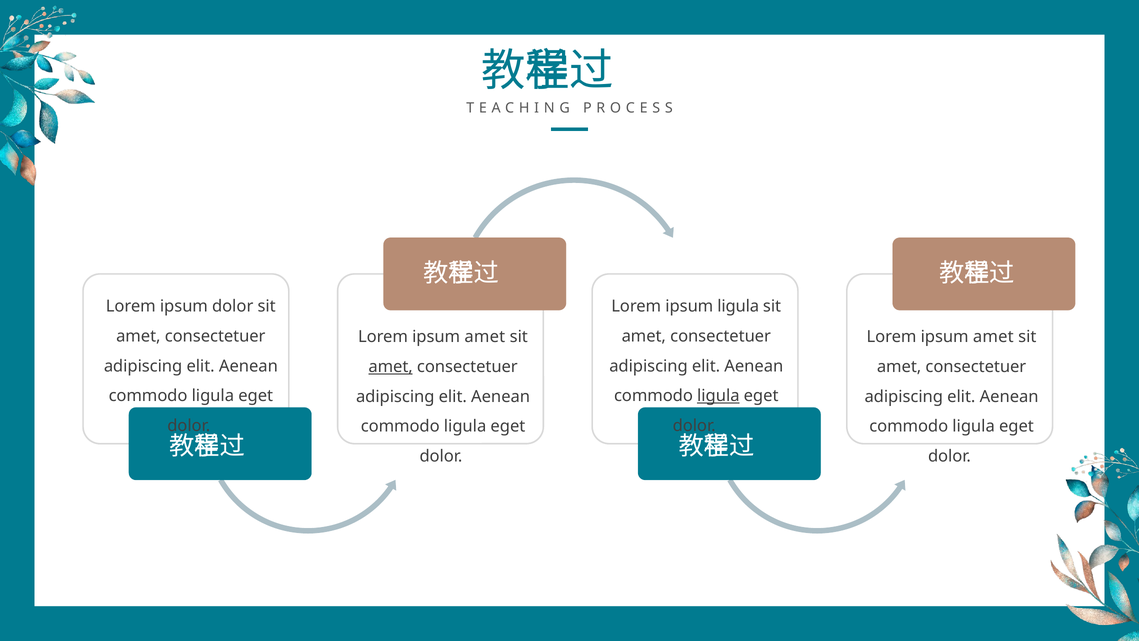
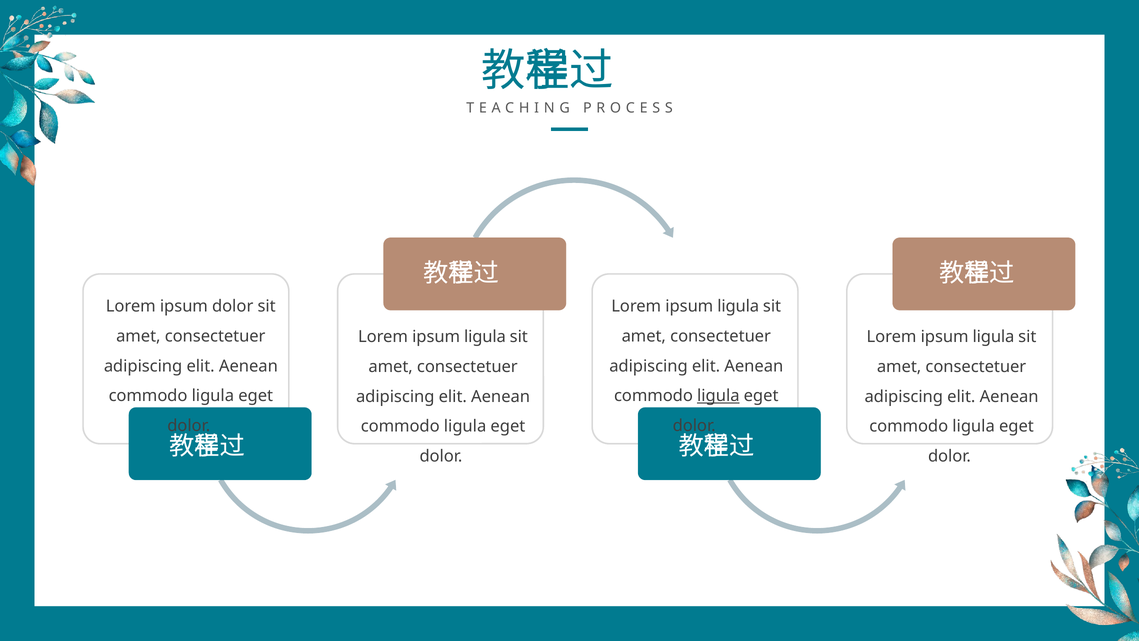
amet: amet -> ligula (485, 337)
amet: amet -> ligula (993, 337)
amet underline: present -> none (391, 366)
